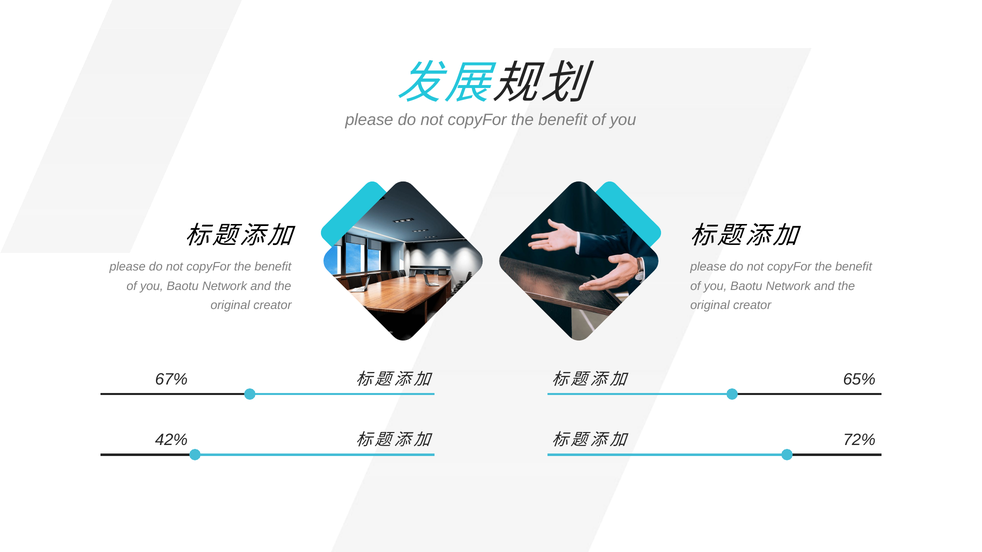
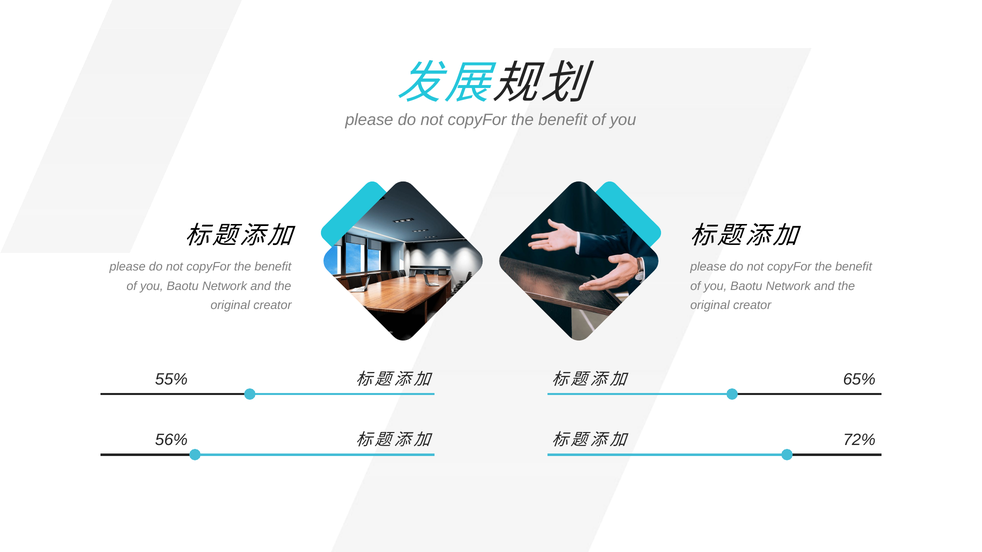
67%: 67% -> 55% (171, 380)
42%: 42% -> 56% (171, 440)
